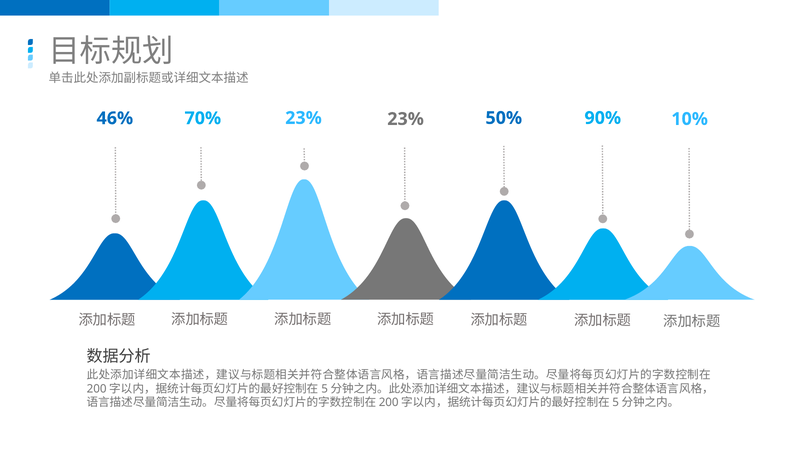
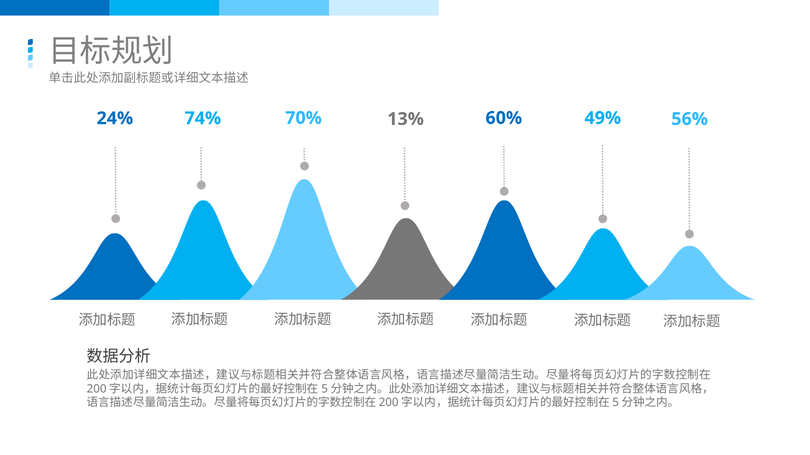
23%: 23% -> 70% (304, 118)
50%: 50% -> 60% (504, 118)
90%: 90% -> 49% (603, 118)
46%: 46% -> 24% (115, 118)
70%: 70% -> 74% (203, 118)
23%: 23% -> 13% (406, 119)
10%: 10% -> 56% (690, 119)
